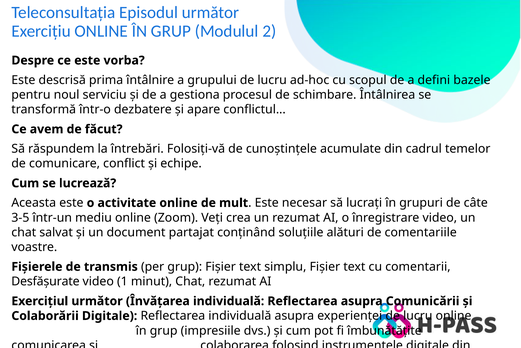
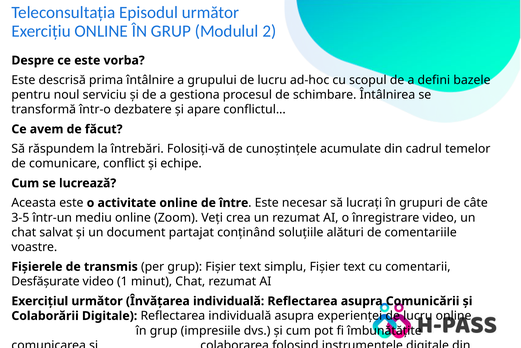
mult: mult -> între (234, 202)
